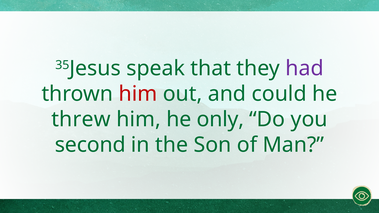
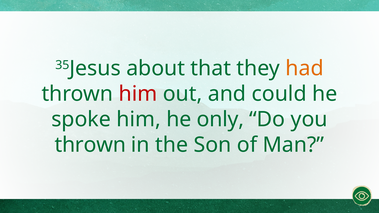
speak: speak -> about (156, 68)
had colour: purple -> orange (304, 68)
threw: threw -> spoke (81, 119)
second: second -> thrown (90, 145)
